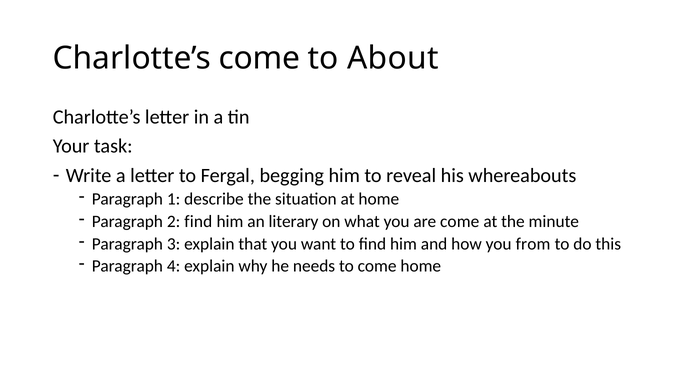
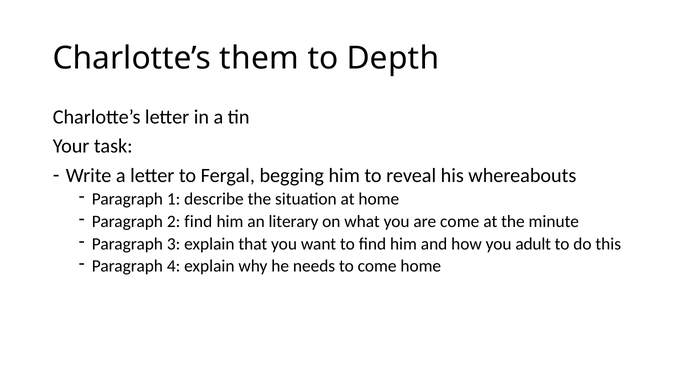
Charlotte’s come: come -> them (259, 58)
About: About -> Depth (393, 58)
from: from -> adult (533, 244)
